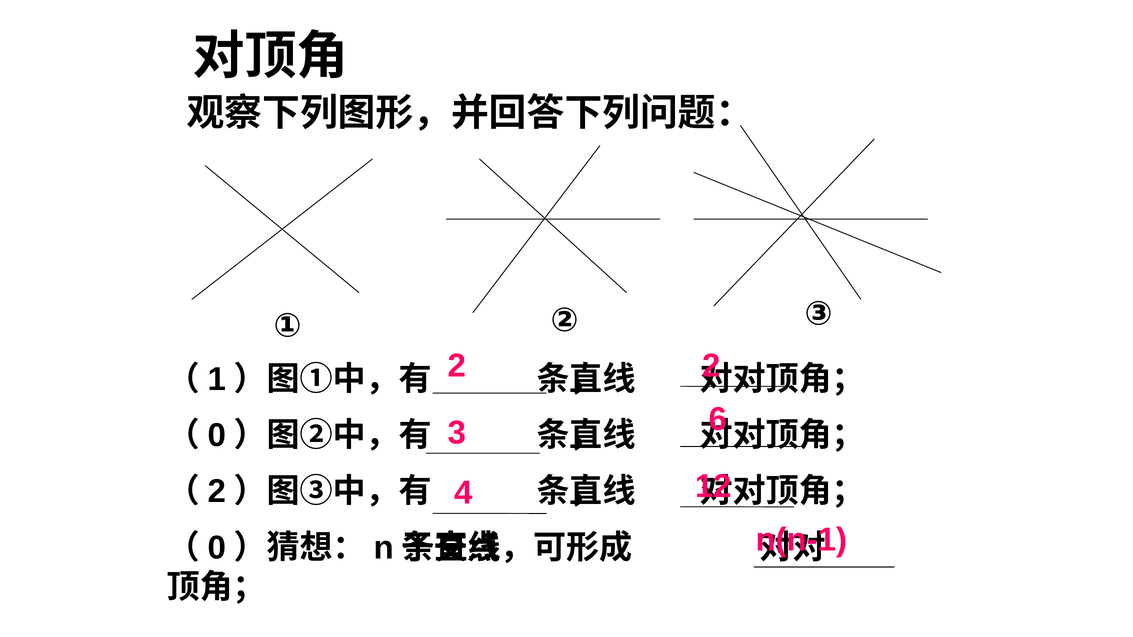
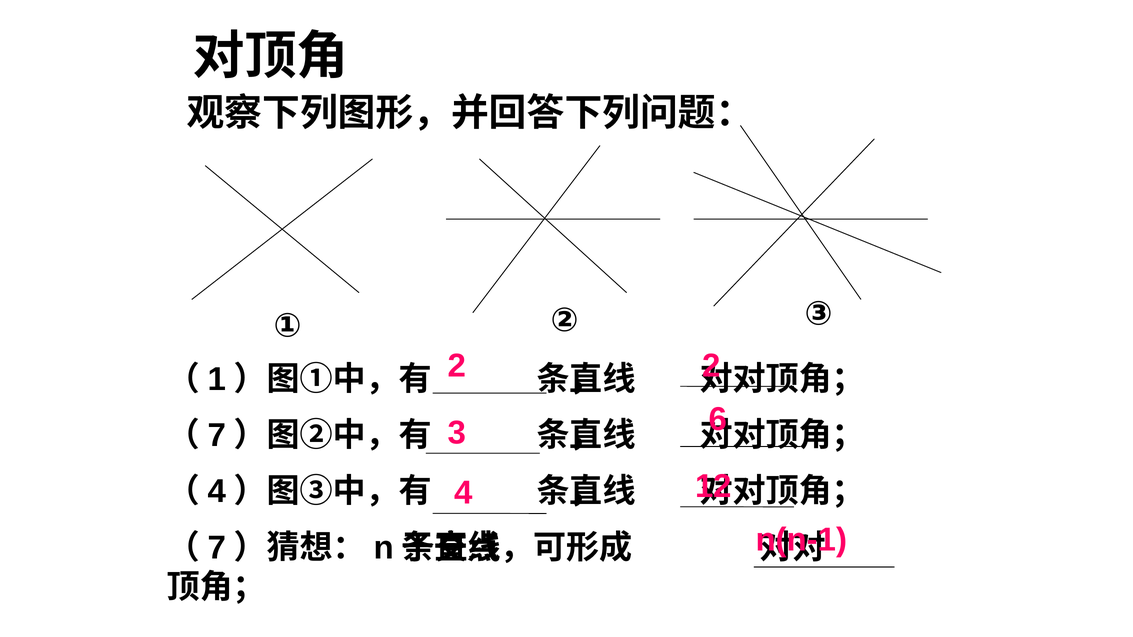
0: 0 -> 7 (217, 436)
2: 2 -> 4 (217, 492)
0: 0 -> 7 (217, 548)
